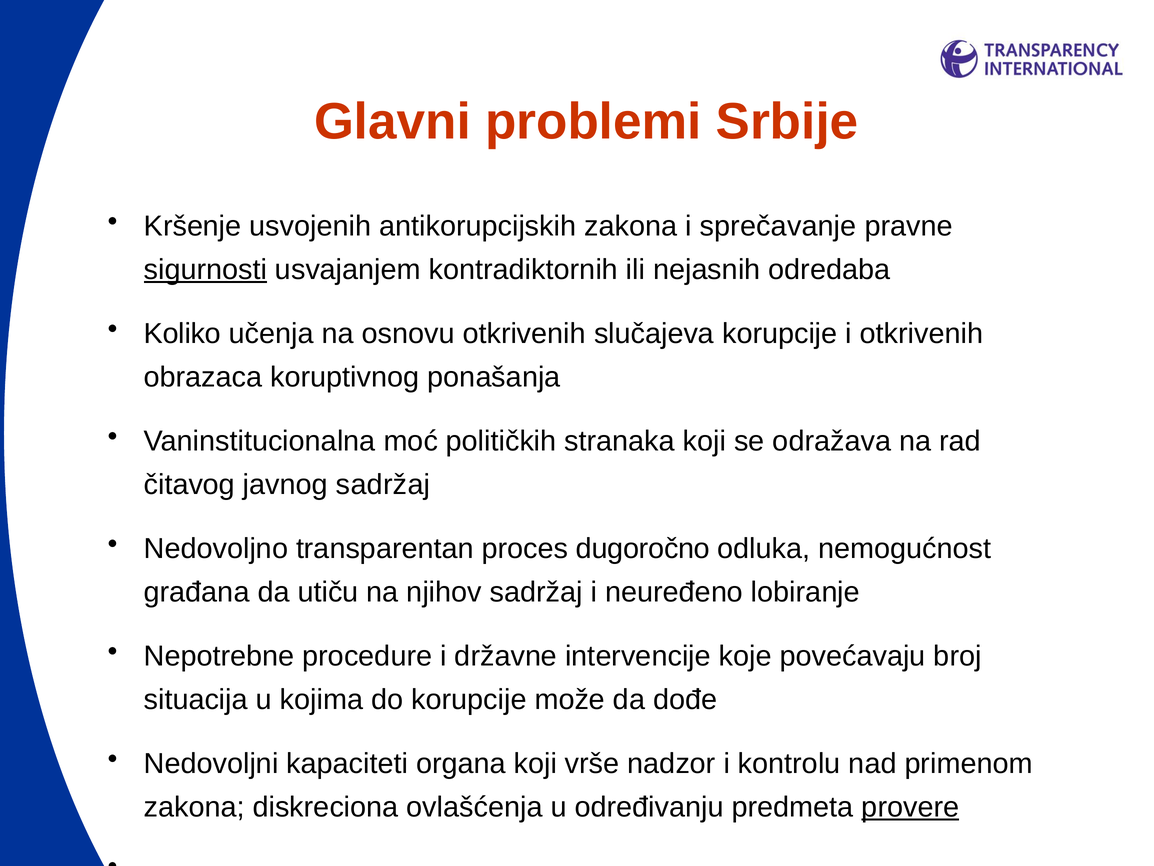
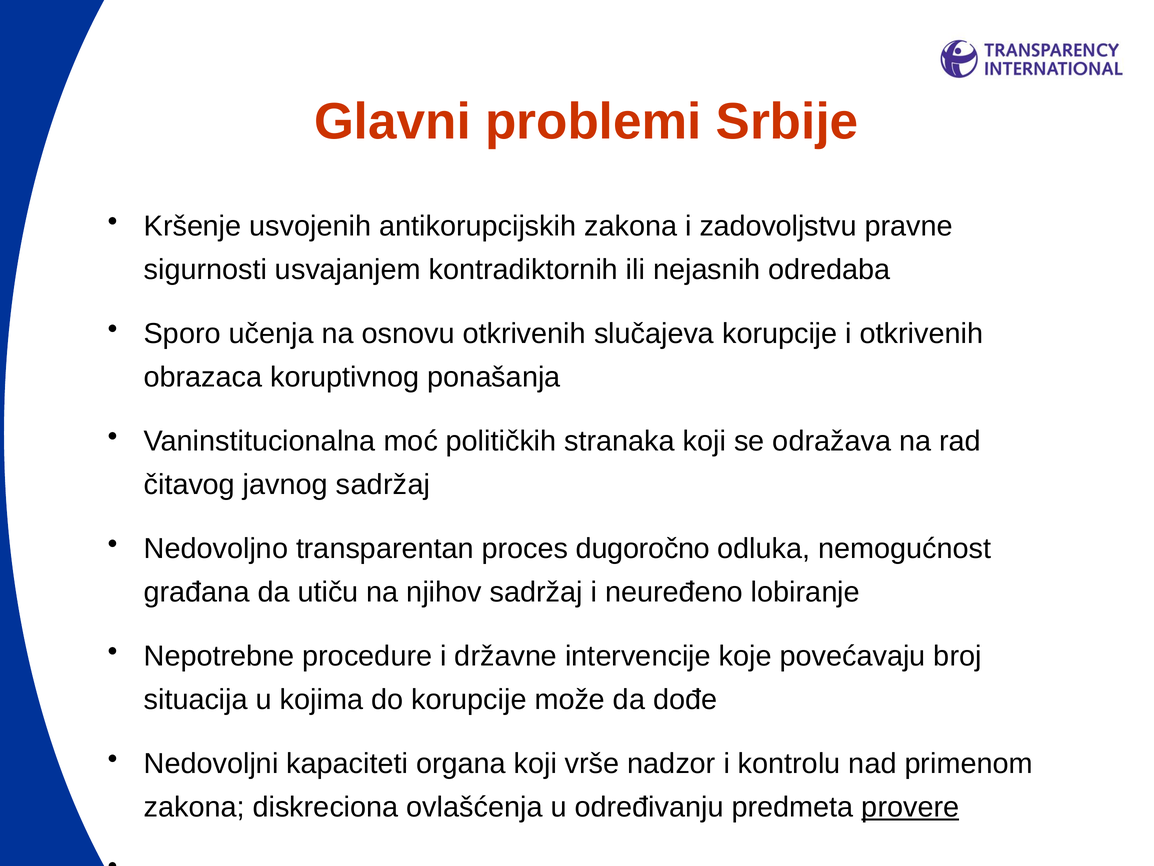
sprečavanje: sprečavanje -> zadovoljstvu (778, 226)
sigurnosti underline: present -> none (205, 269)
Koliko: Koliko -> Sporo (182, 334)
